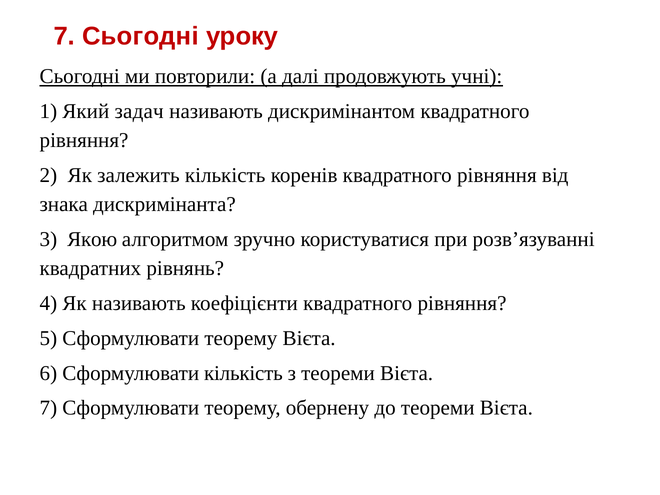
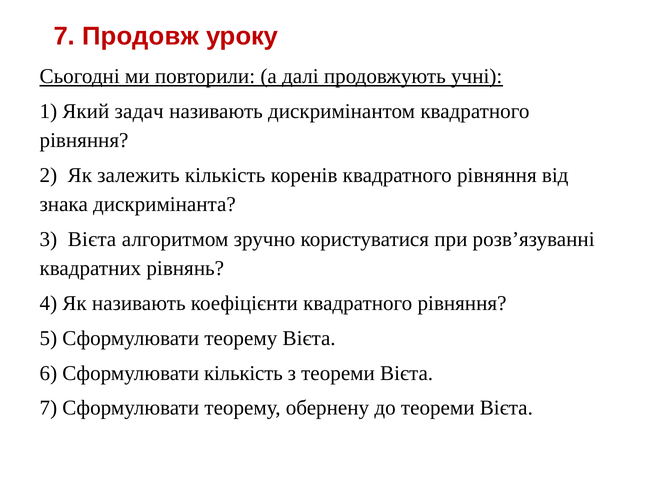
7 Сьогодні: Сьогодні -> Продовж (140, 36)
3 Якою: Якою -> Вієта (92, 239)
